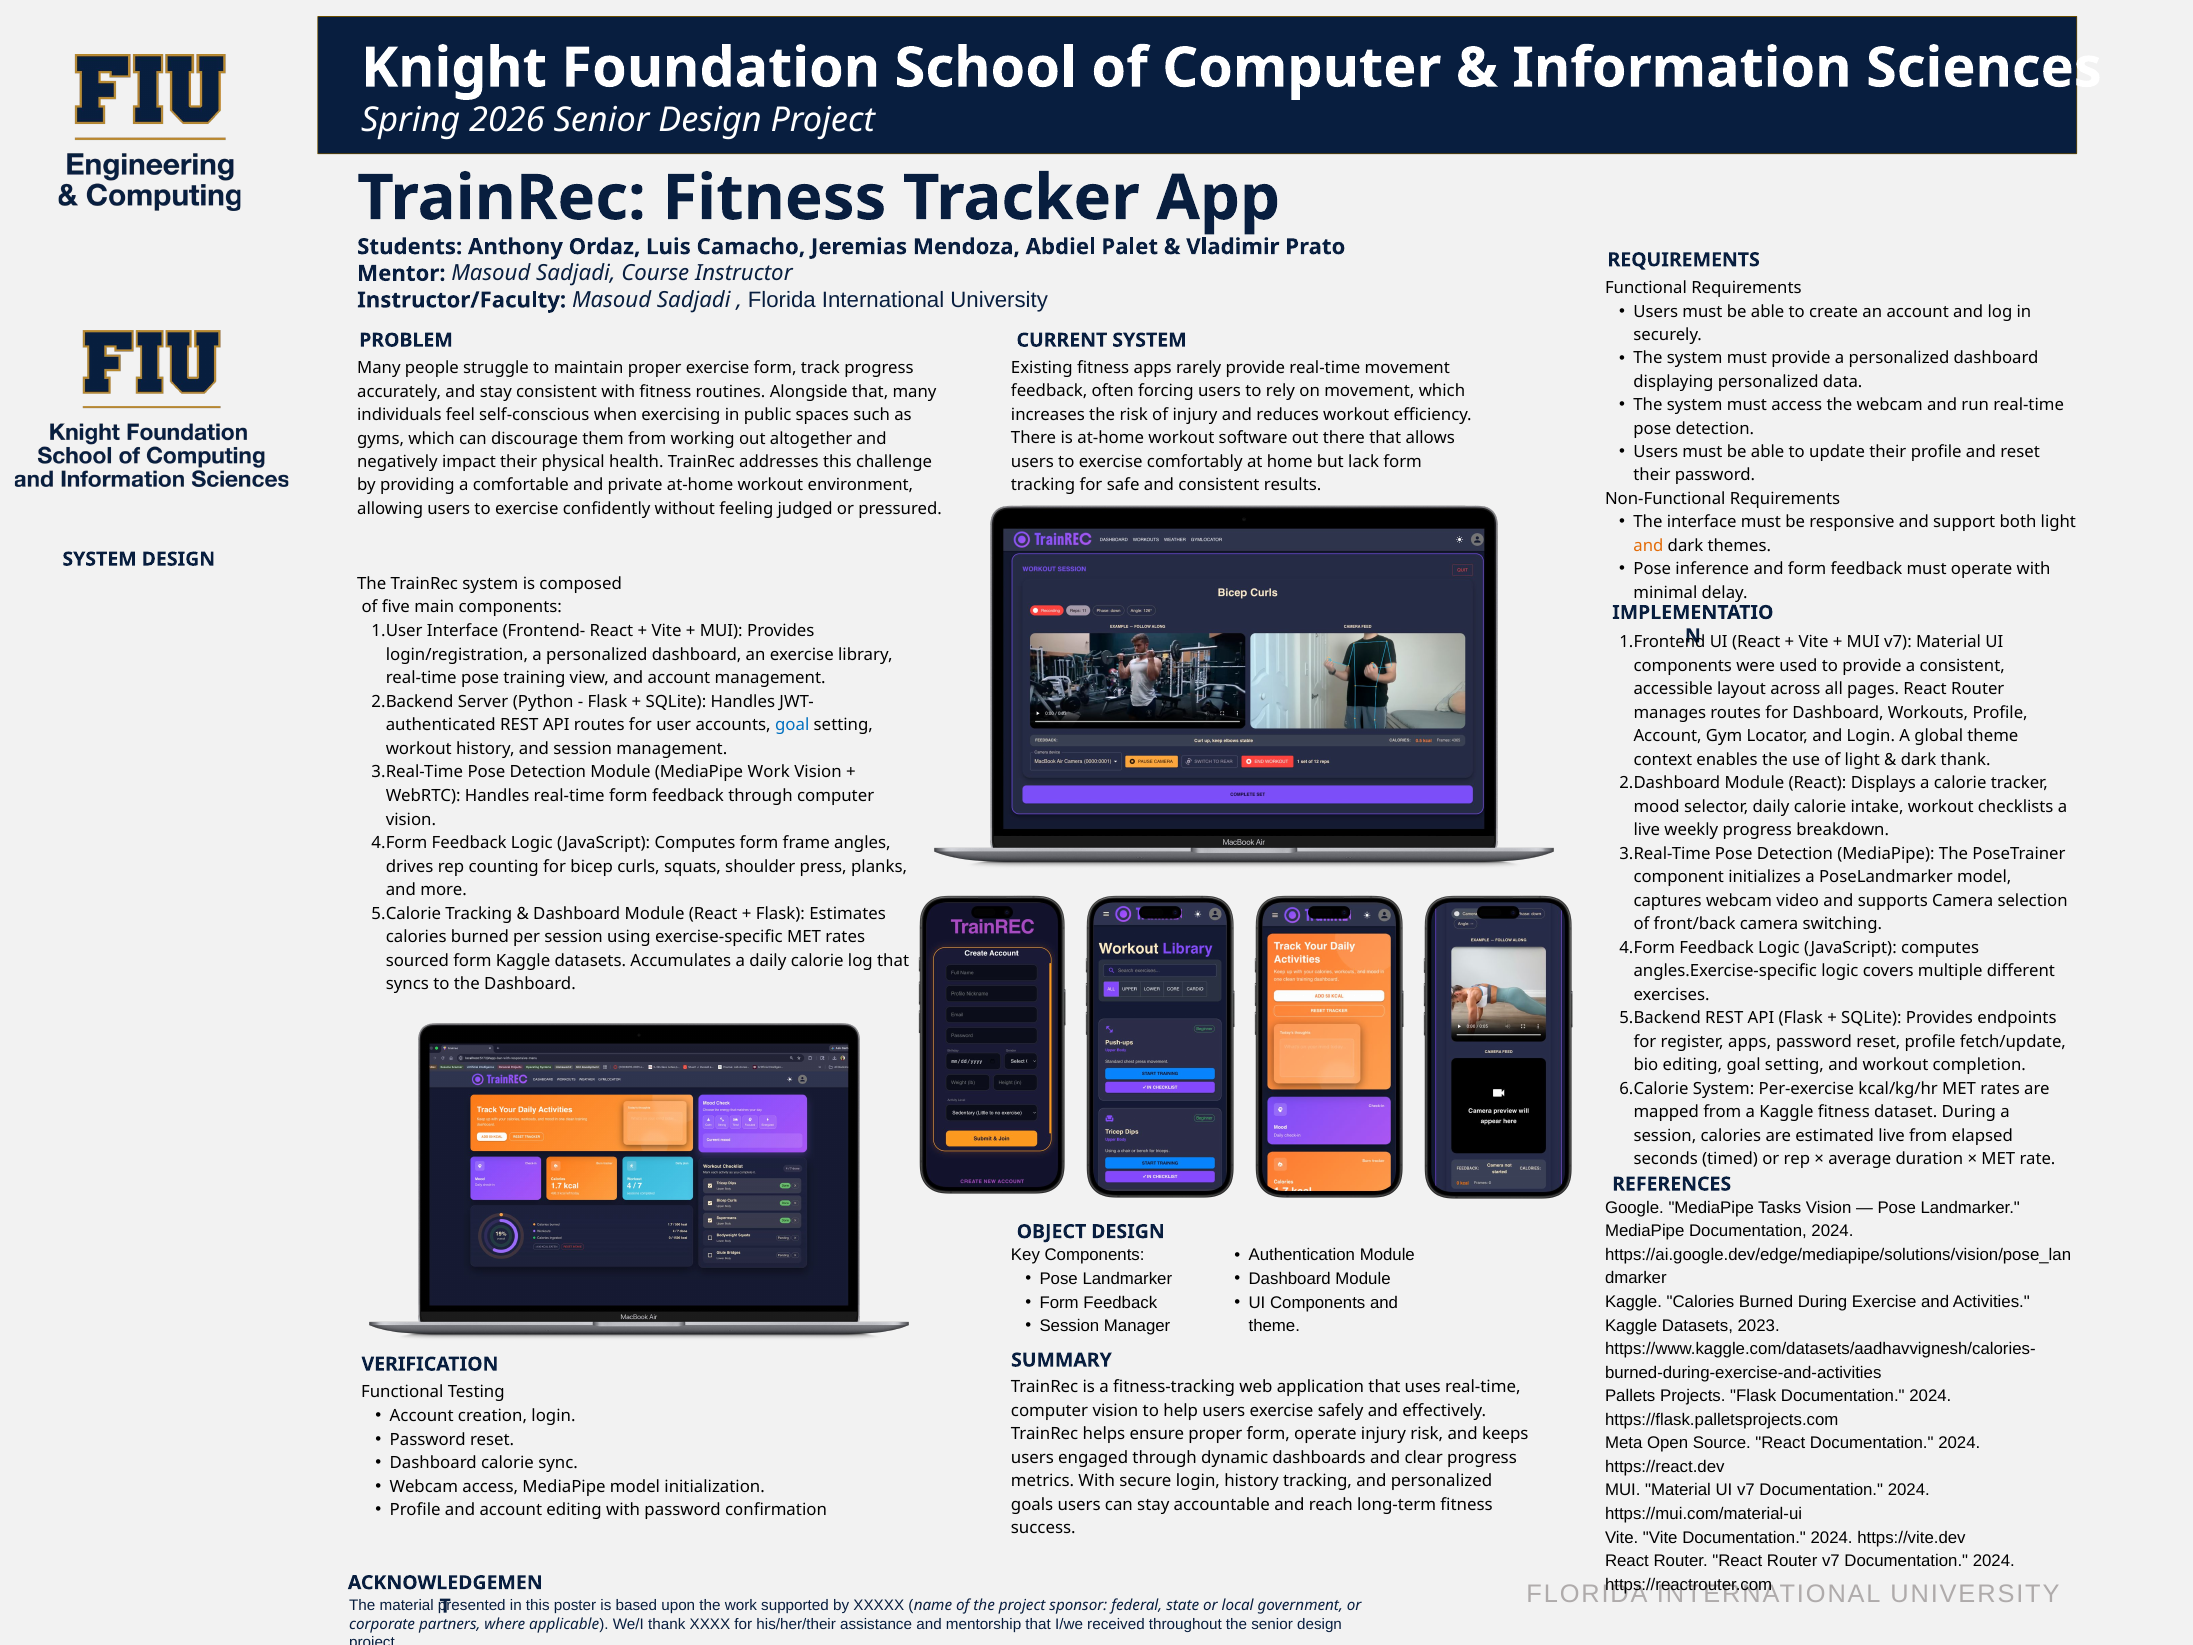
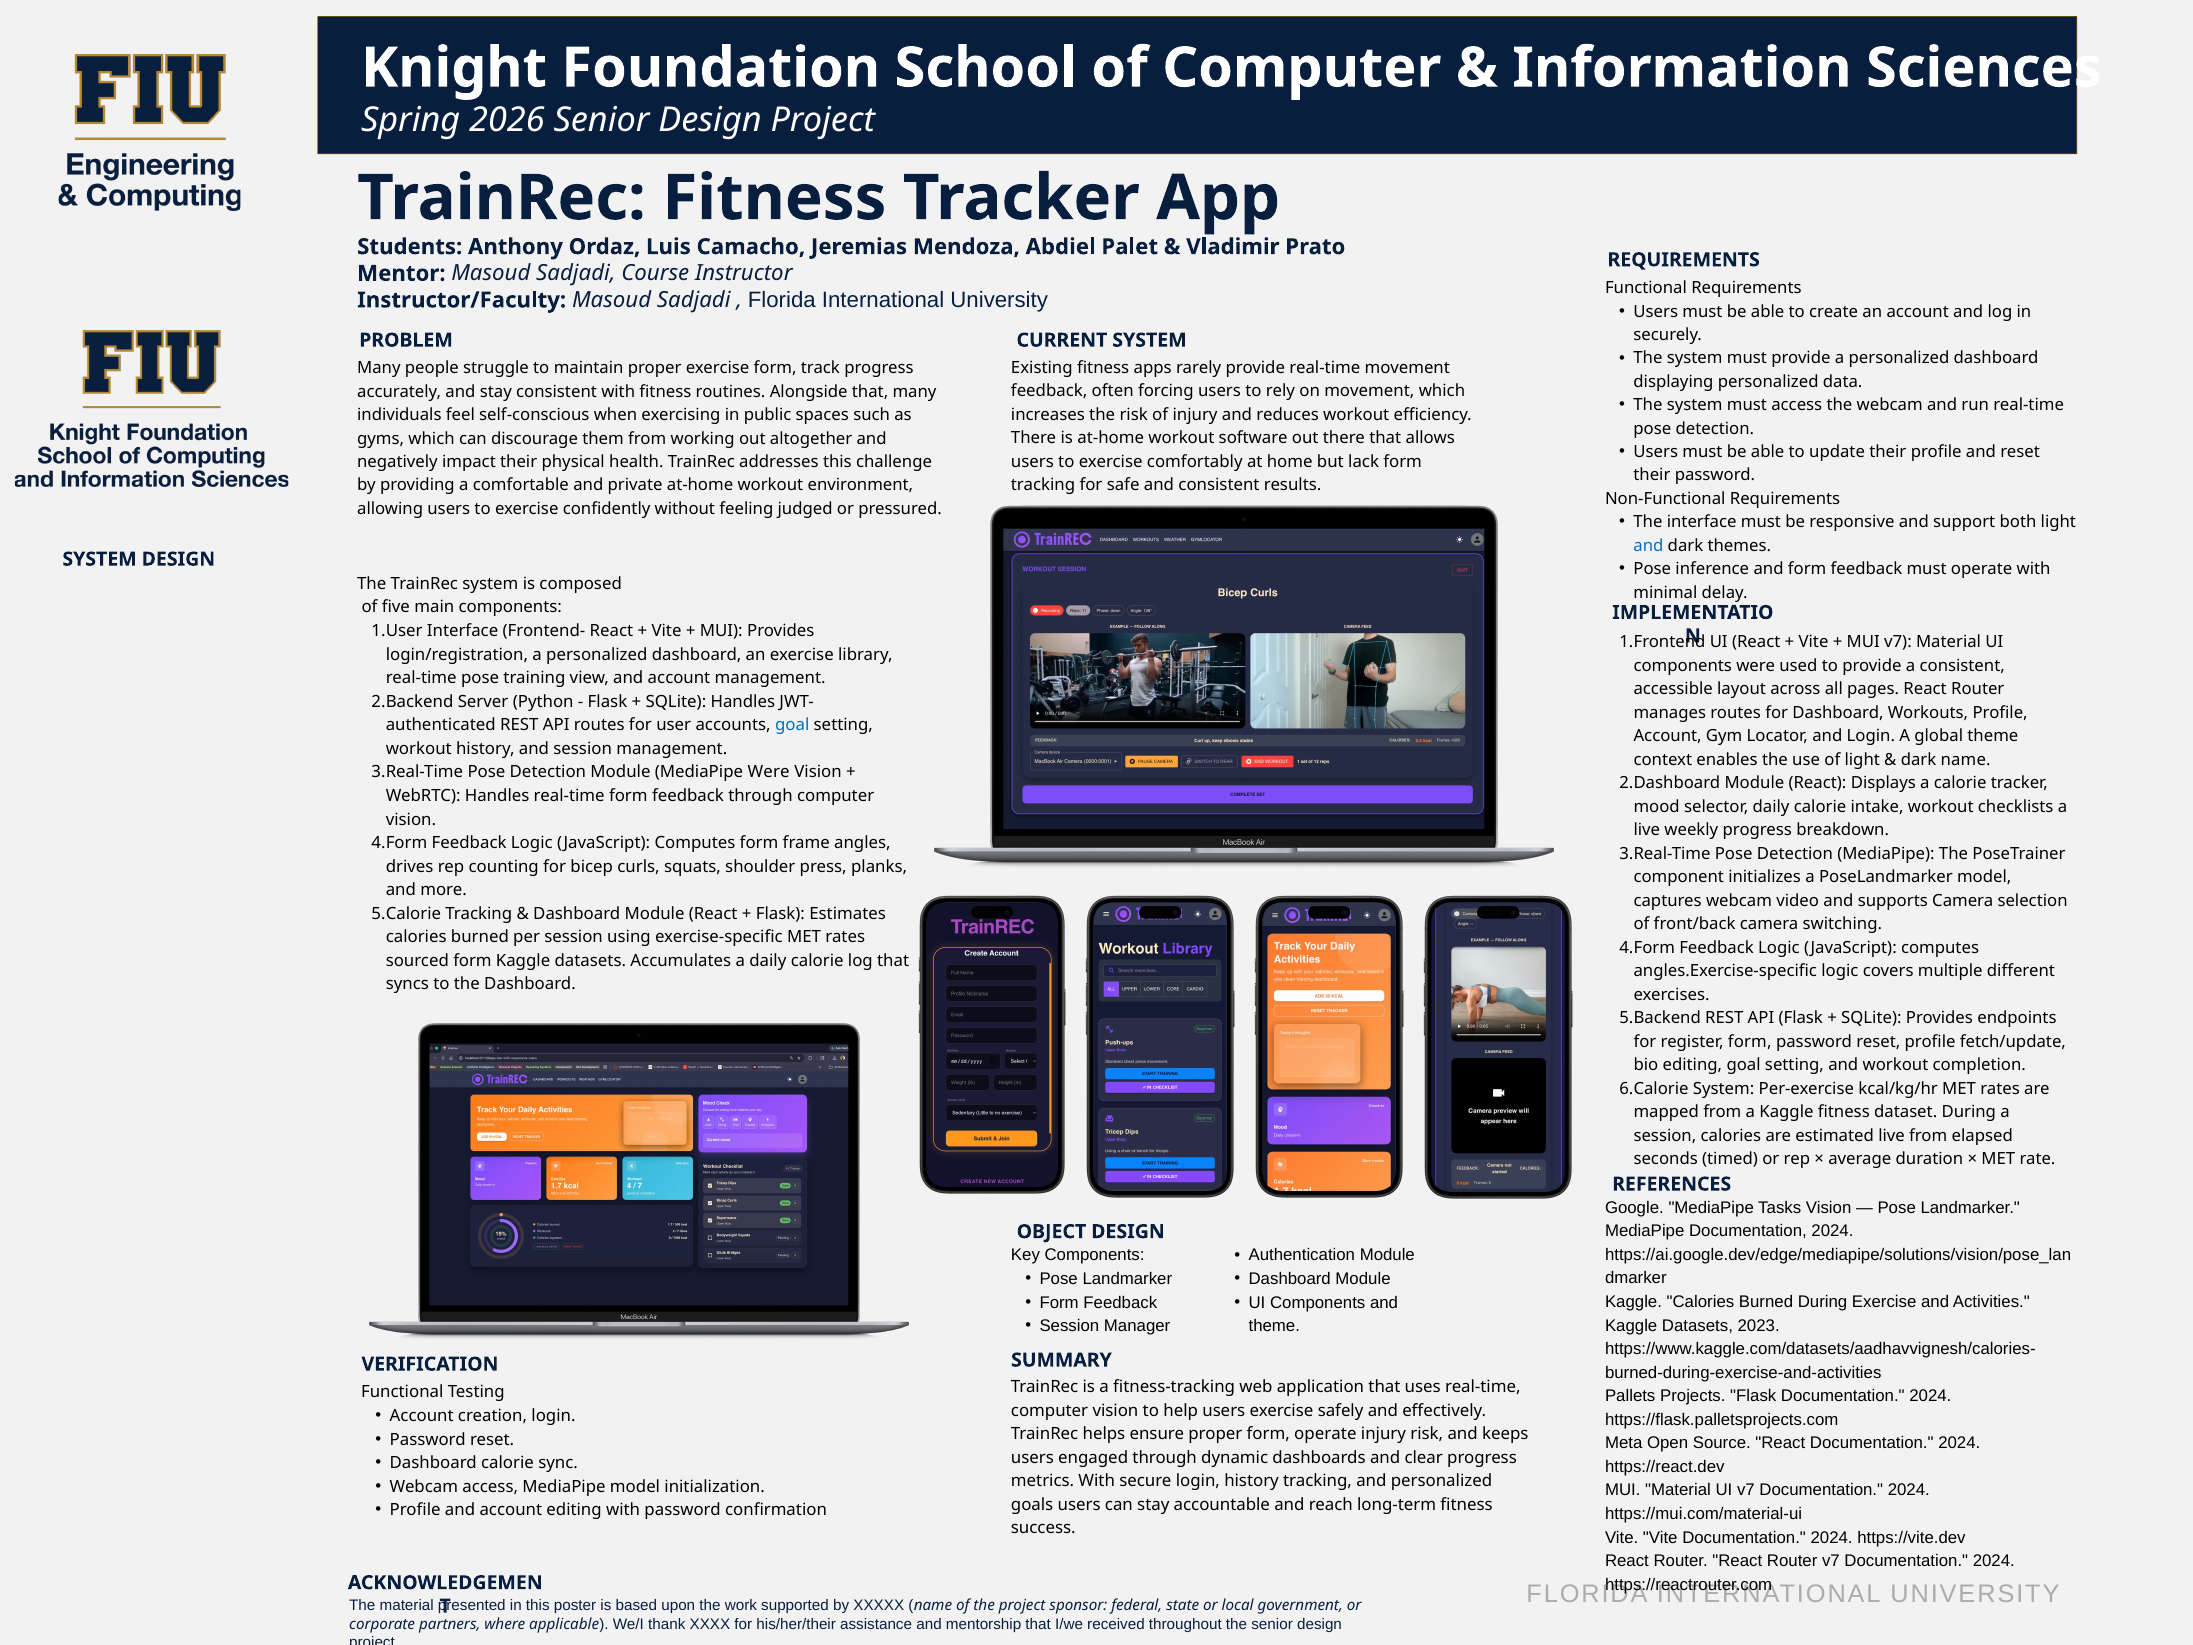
and colour: orange -> blue (1648, 546)
dark thank: thank -> name (1966, 760)
MediaPipe Work: Work -> Were (769, 772)
register apps: apps -> form (1750, 1042)
